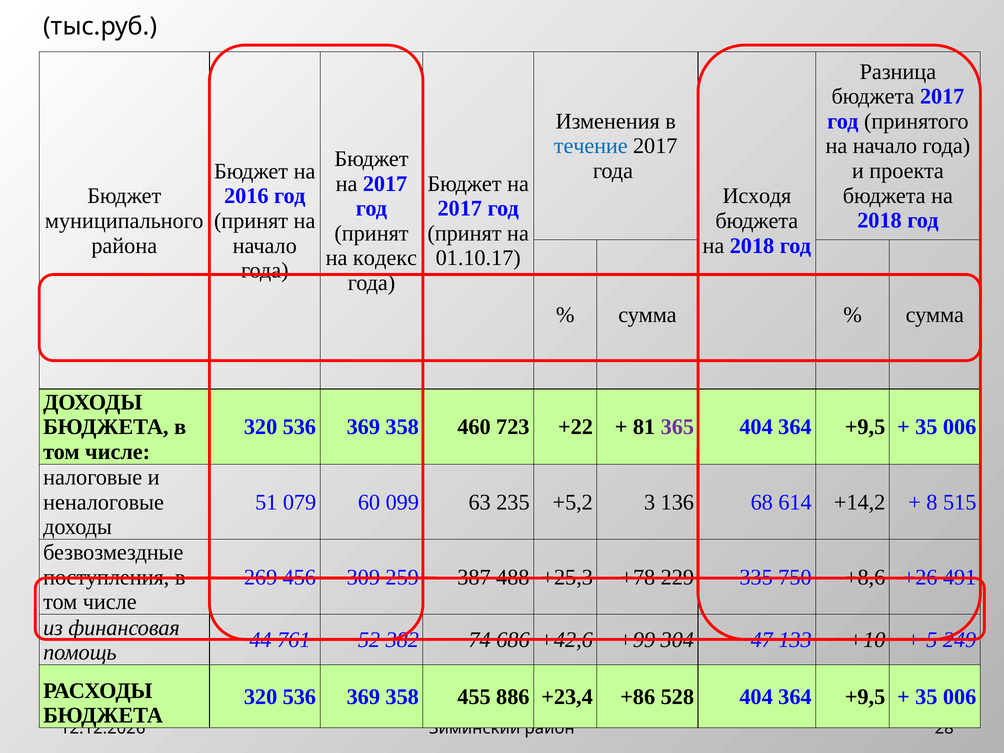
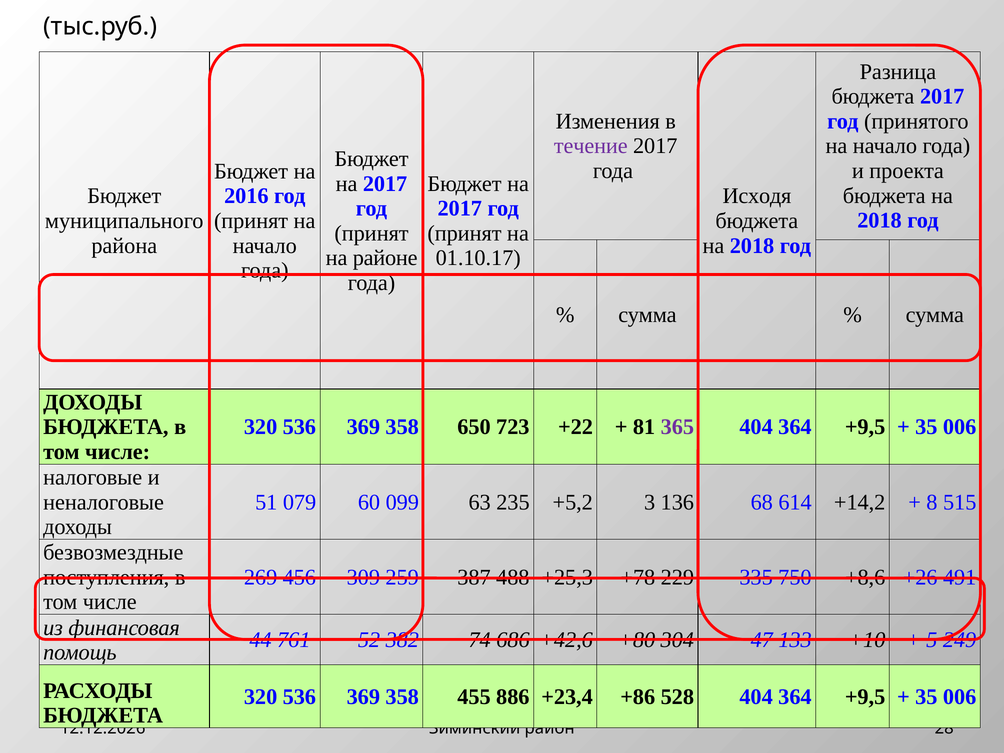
течение colour: blue -> purple (591, 146)
кодекс: кодекс -> районе (385, 258)
460: 460 -> 650 (474, 427)
+99: +99 -> +80 (637, 640)
